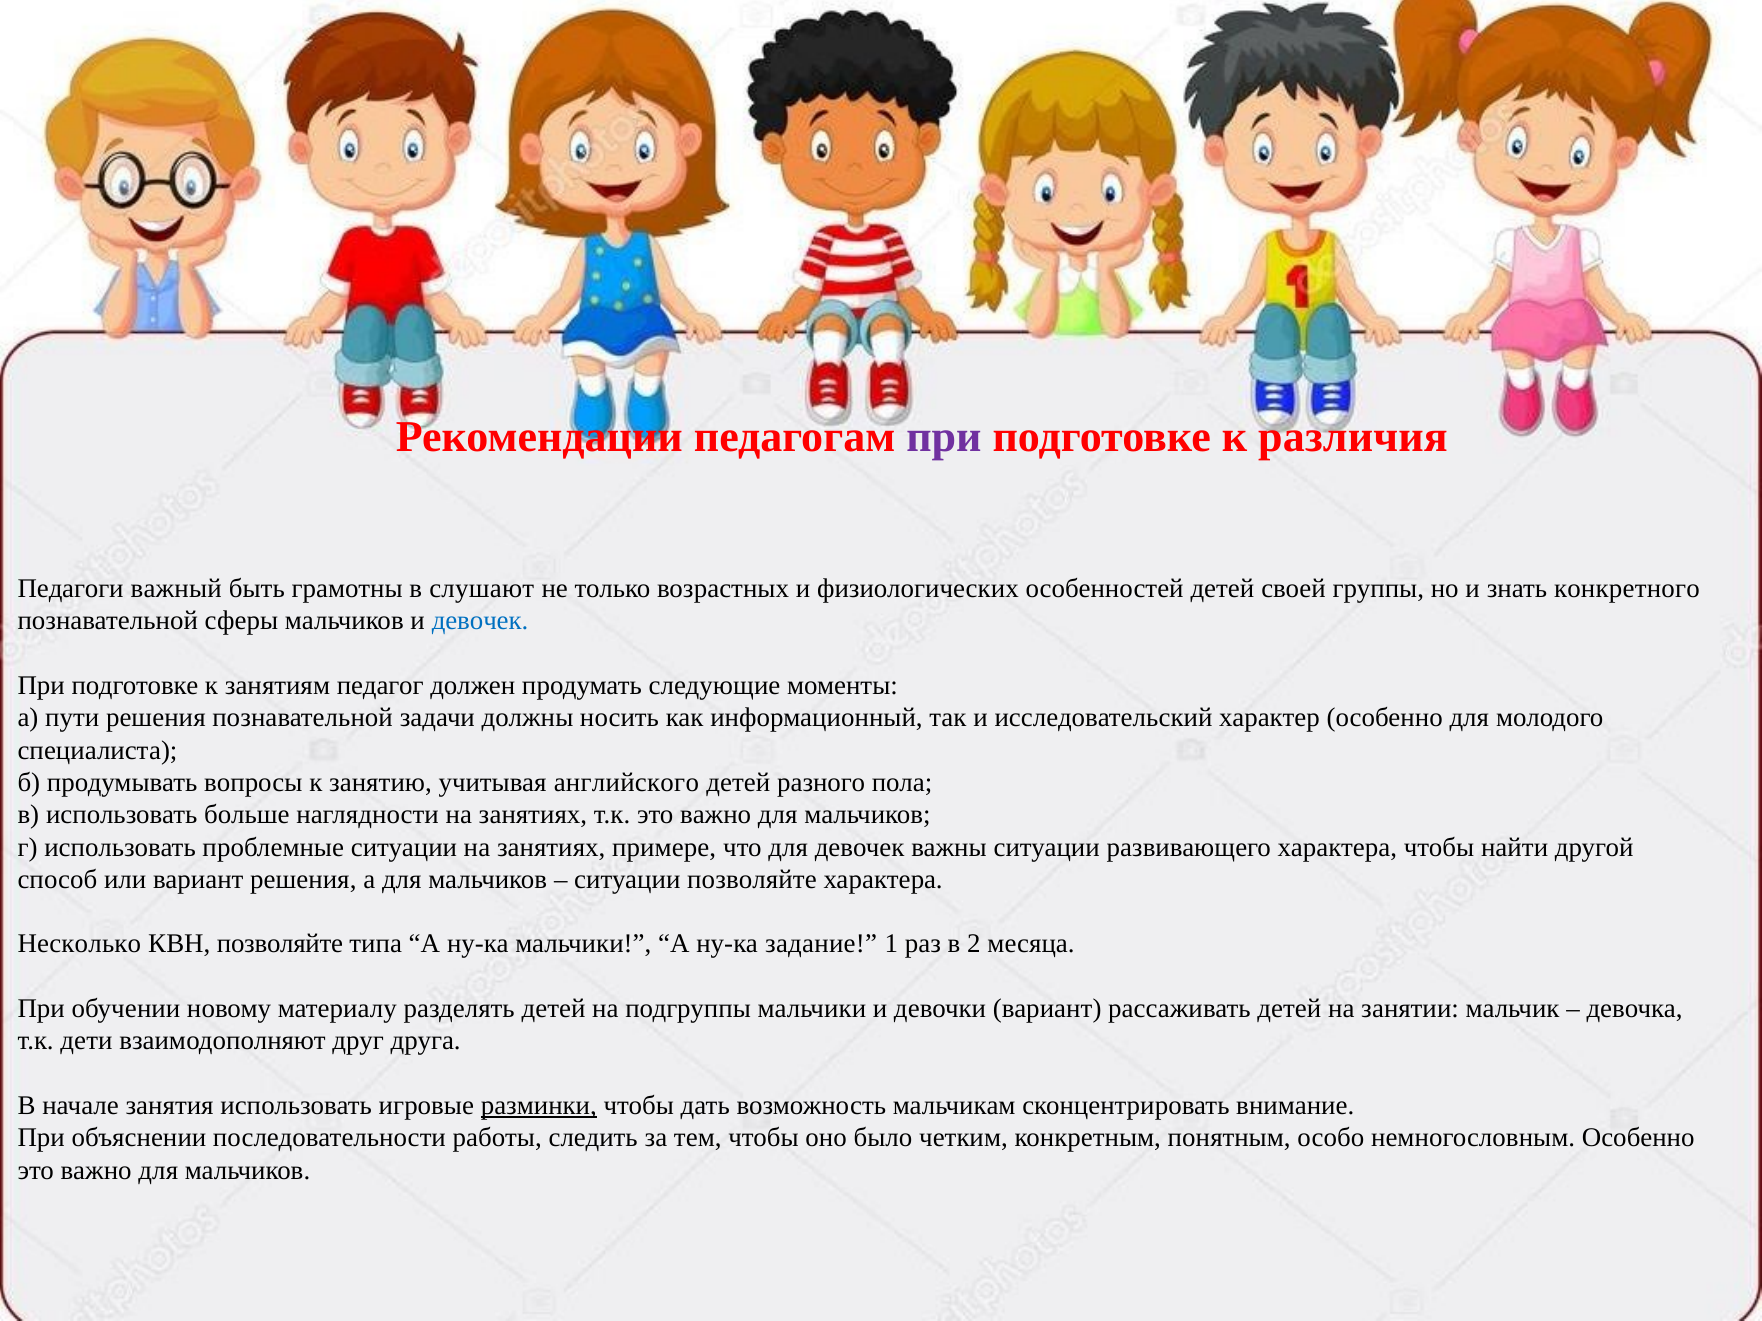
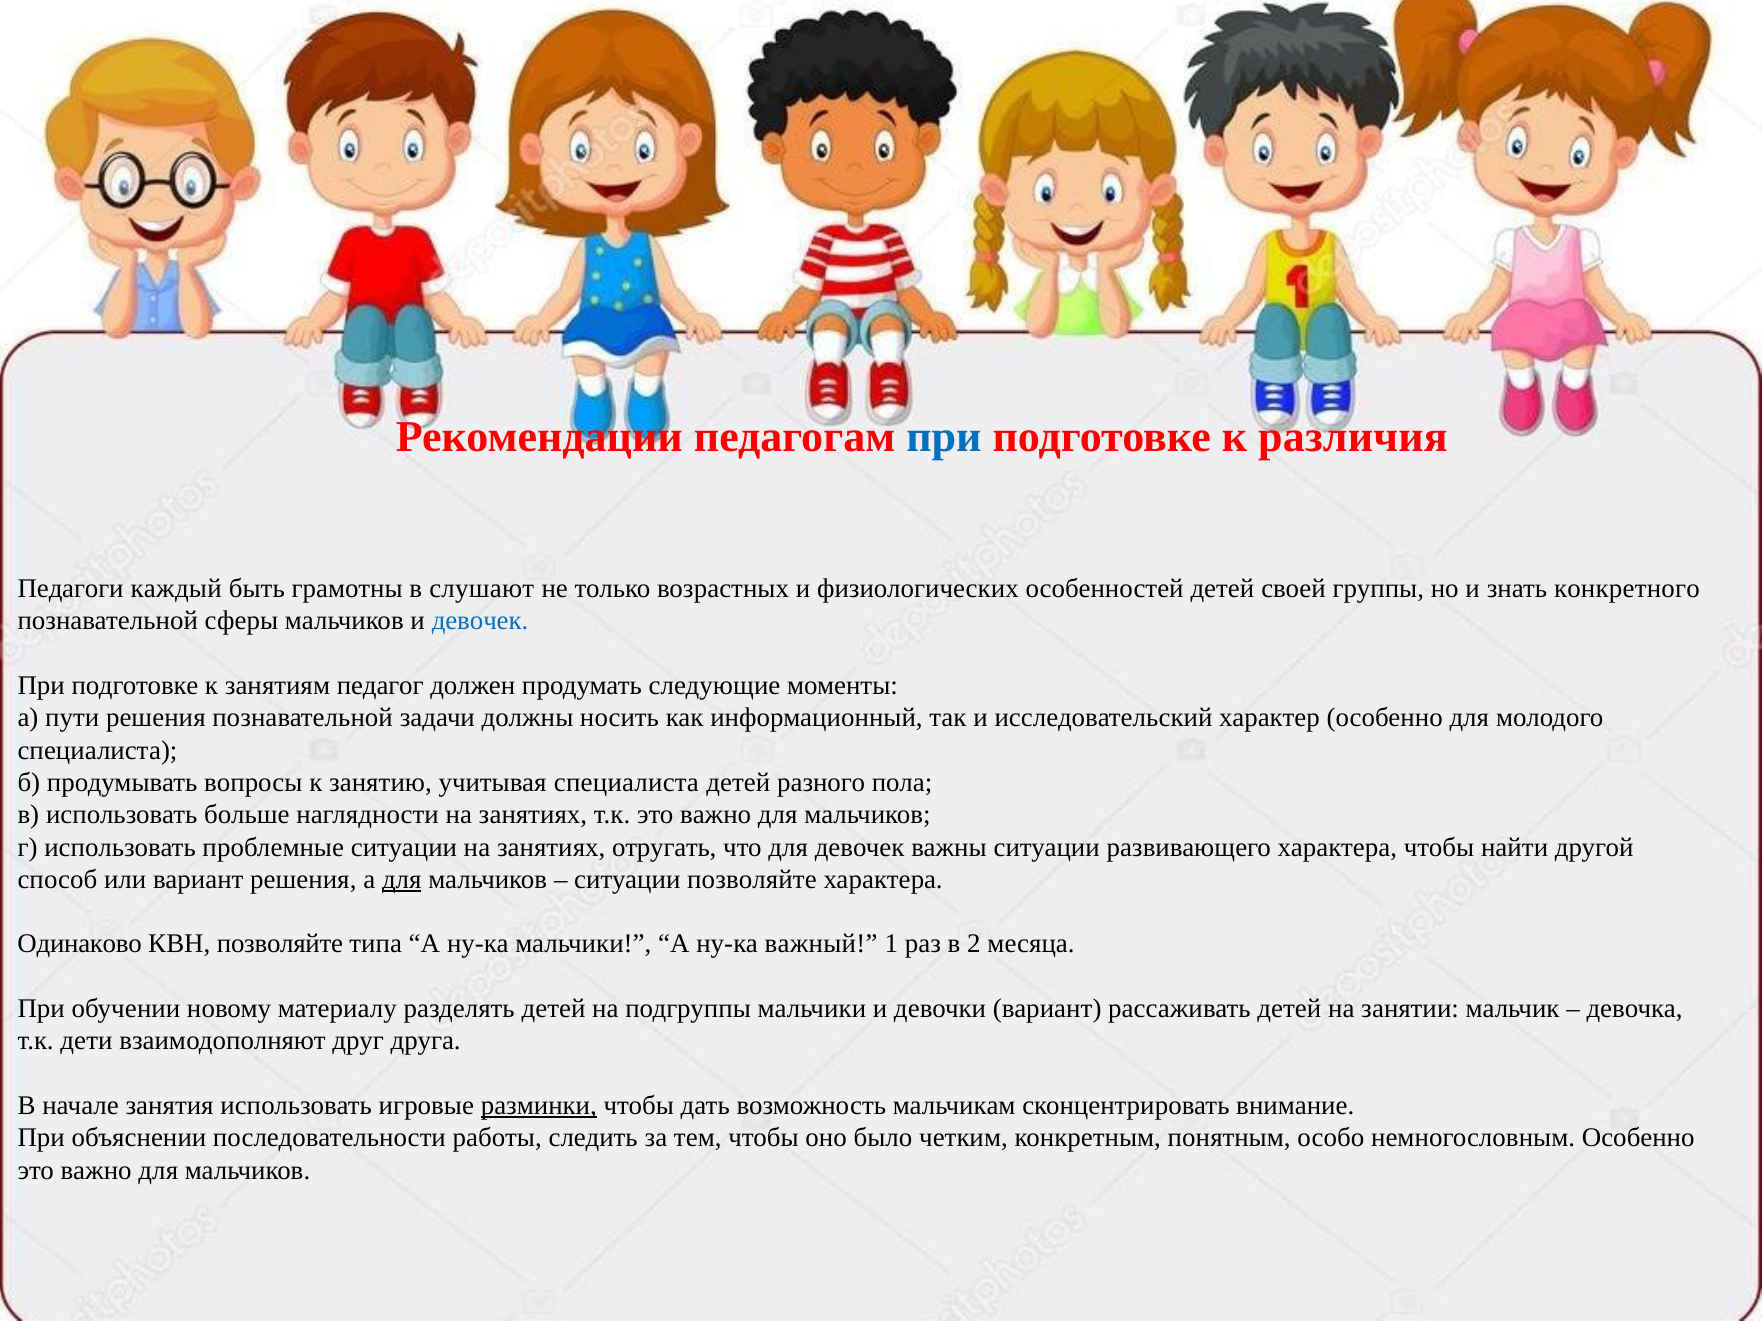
при colour: purple -> blue (944, 437)
важный: важный -> каждый (176, 589)
учитывая английского: английского -> специалиста (626, 783)
примере: примере -> отругать (664, 847)
для underline: none -> present (402, 880)
Несколько: Несколько -> Одинаково (80, 944)
задание: задание -> важный (821, 944)
